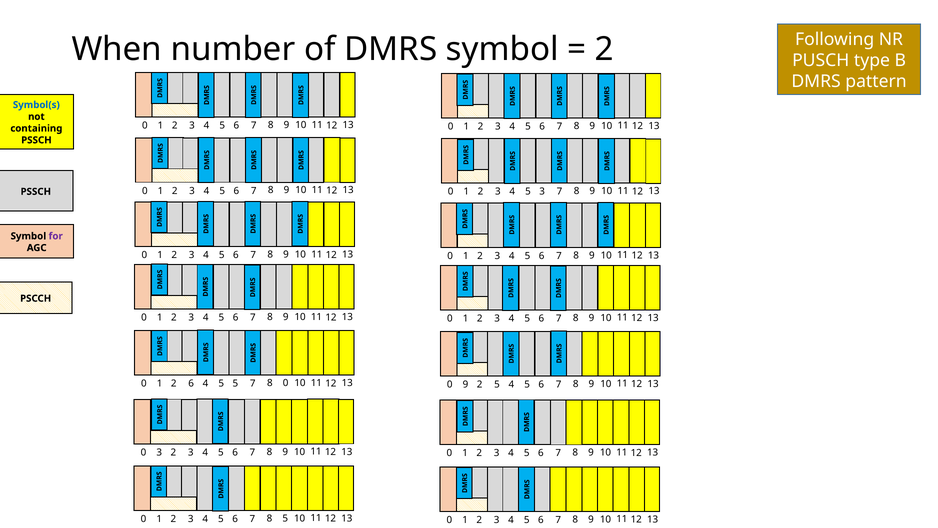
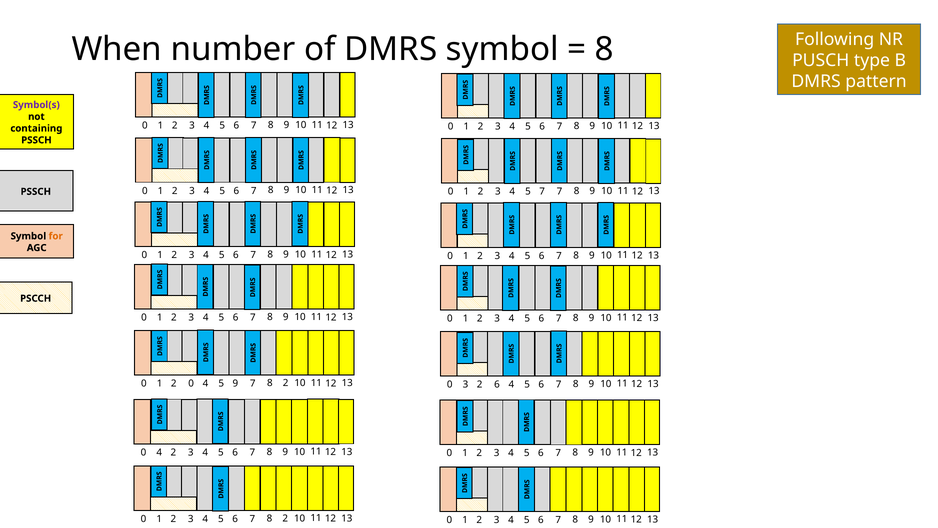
2: 2 -> 8 (604, 49)
Symbol(s colour: blue -> purple (36, 105)
5 3: 3 -> 7 (542, 192)
for colour: purple -> orange (56, 236)
2 6: 6 -> 0 (191, 383)
5 5: 5 -> 9 (235, 383)
0: 0 -> 2 (286, 383)
0 9: 9 -> 3 (465, 384)
2 5: 5 -> 6 (497, 384)
3: 3 -> 4 (159, 452)
6 7 8 5: 5 -> 2 (285, 518)
